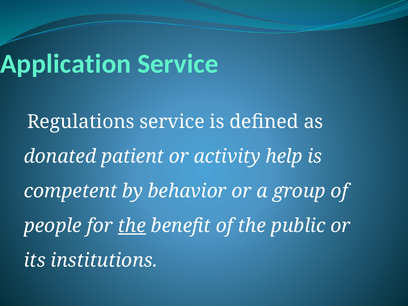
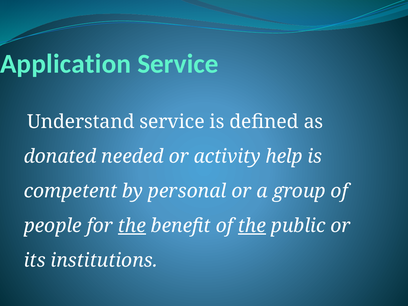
Regulations: Regulations -> Understand (81, 122)
patient: patient -> needed (132, 156)
behavior: behavior -> personal (187, 191)
the underline: none -> present (252, 226)
